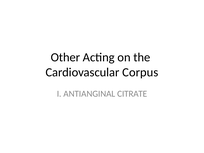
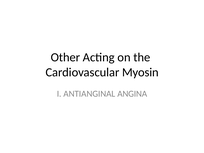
Corpus: Corpus -> Myosin (140, 72)
CITRATE: CITRATE -> ANGINA (132, 94)
